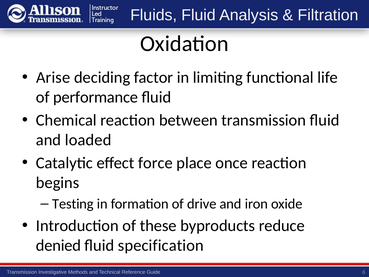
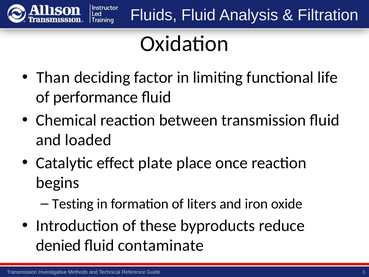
Arise: Arise -> Than (53, 77)
force: force -> plate (155, 163)
drive: drive -> liters (202, 204)
specification: specification -> contaminate (161, 245)
